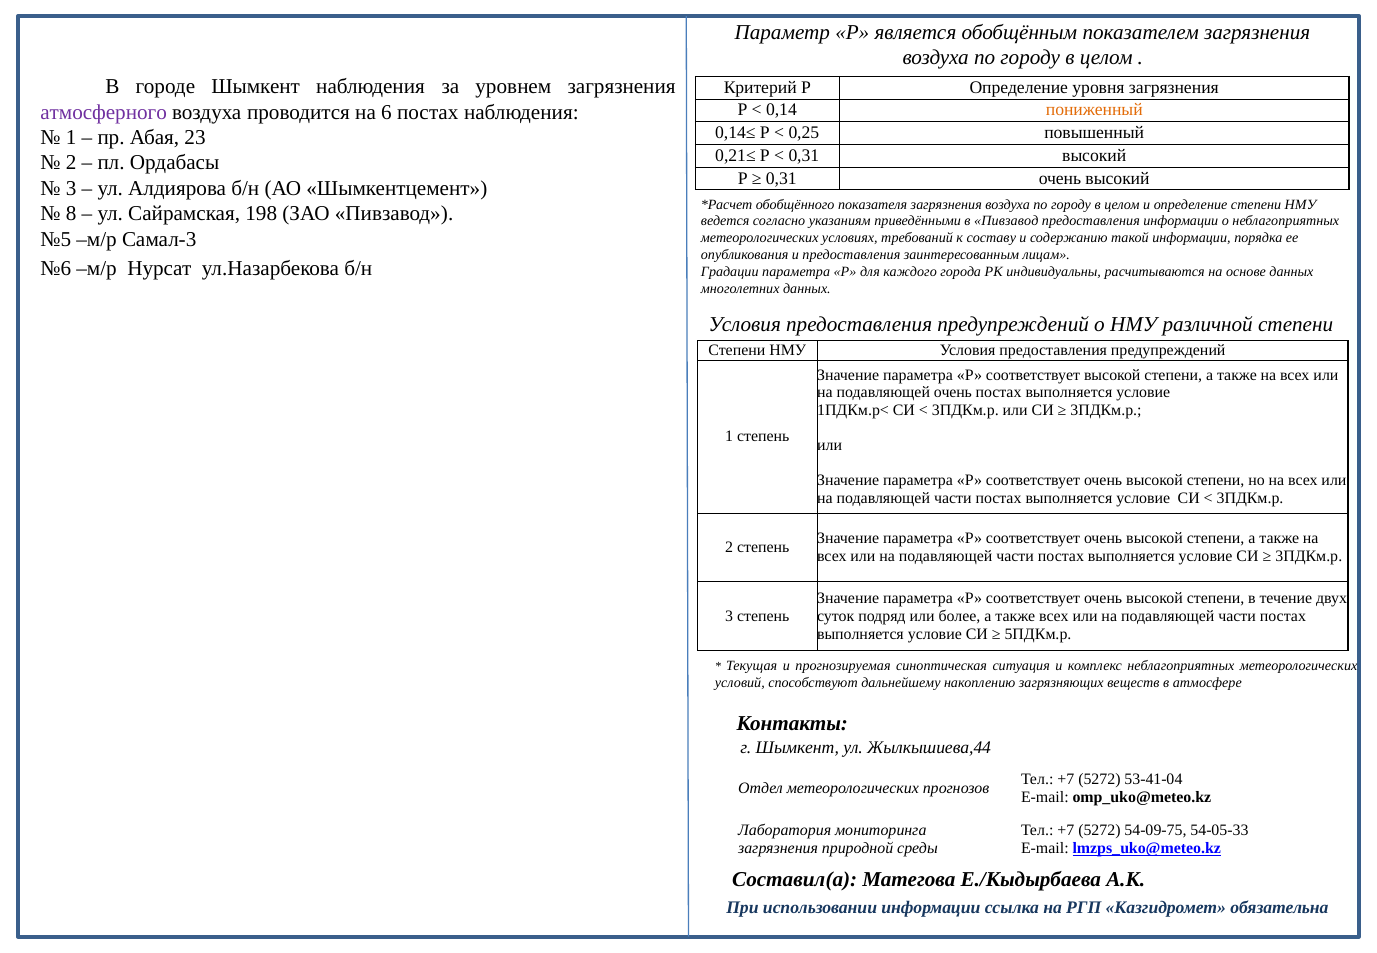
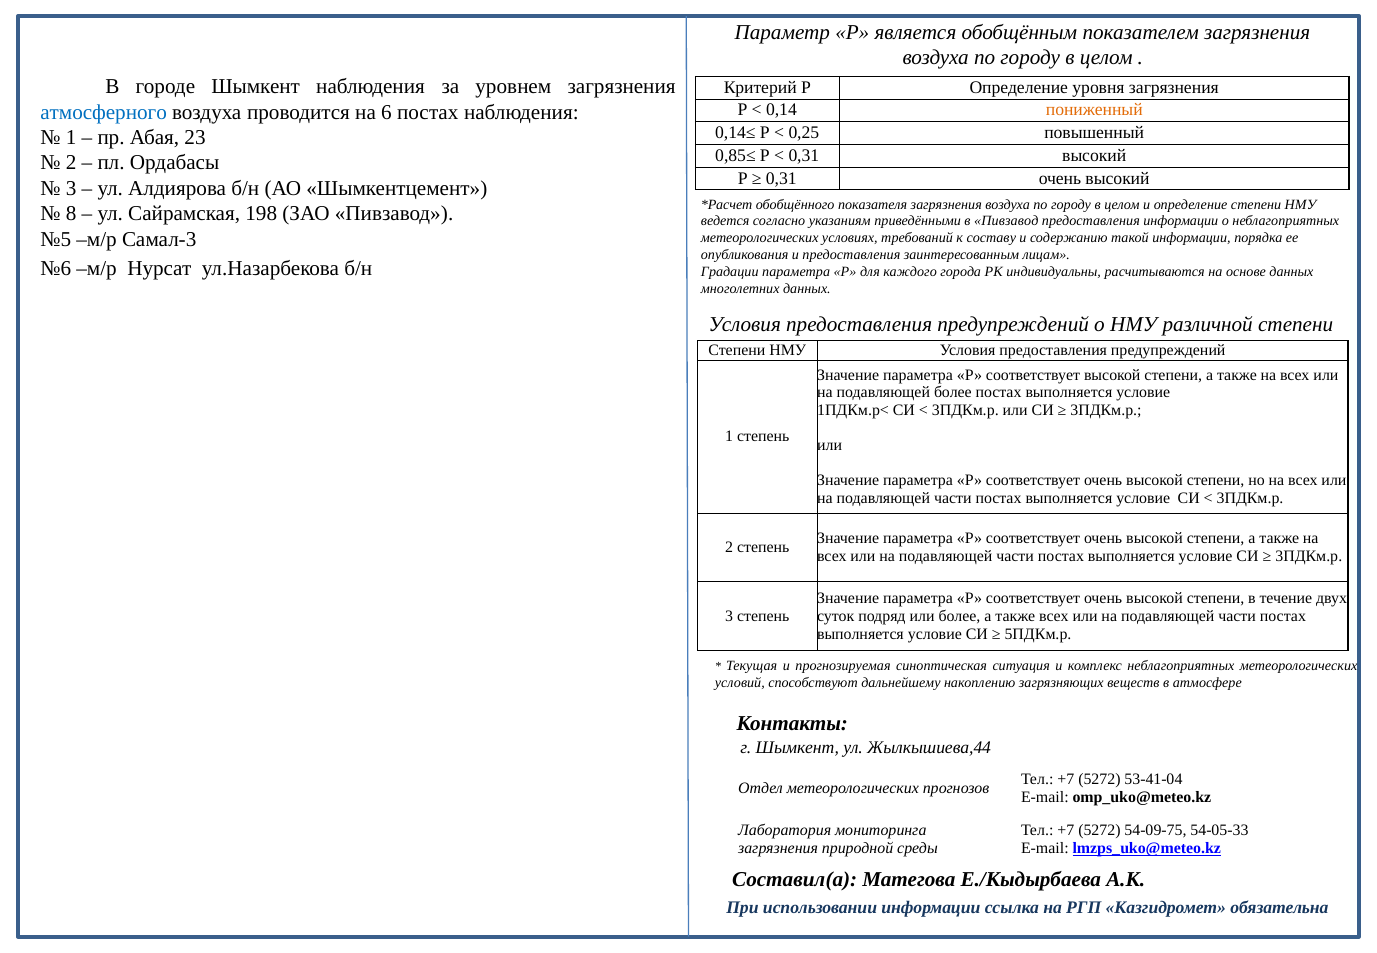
атмосферного colour: purple -> blue (104, 112)
0,21≤: 0,21≤ -> 0,85≤ (735, 156)
подавляющей очень: очень -> более (953, 393)
